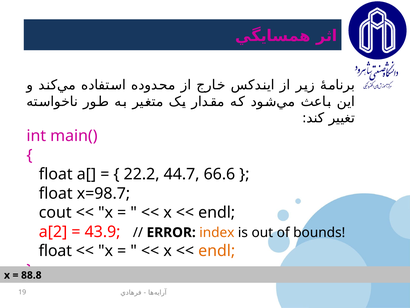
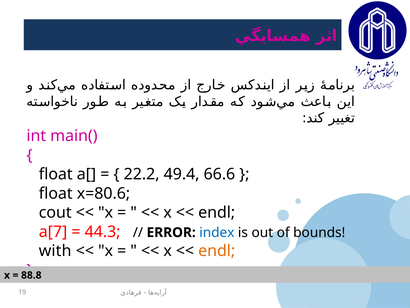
44.7: 44.7 -> 49.4 (182, 174)
x=98.7: x=98.7 -> x=80.6 (103, 193)
a[2: a[2 -> a[7 (53, 231)
43.9: 43.9 -> 44.3 (103, 231)
index colour: orange -> blue (217, 232)
float: float -> with (55, 251)
